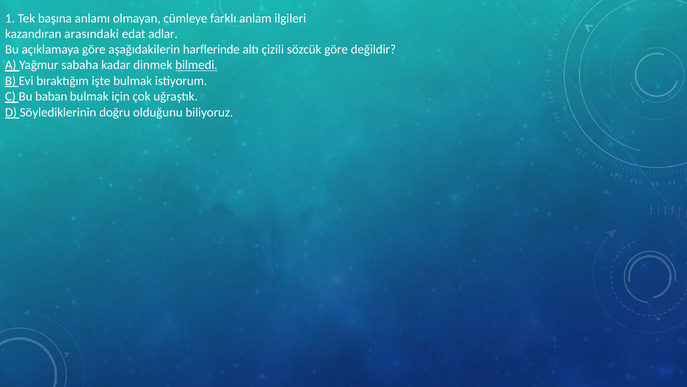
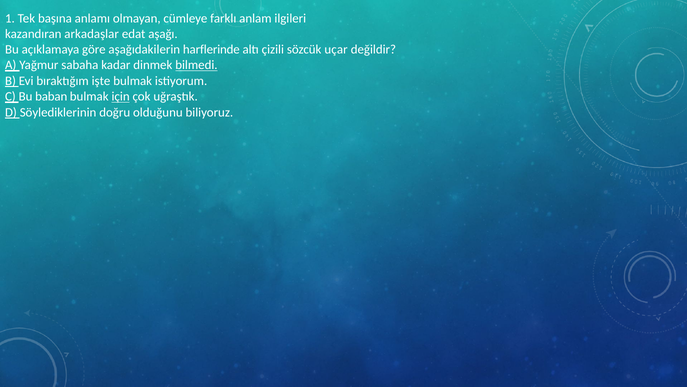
arasındaki: arasındaki -> arkadaşlar (92, 34)
adlar: adlar -> aşağı (163, 34)
sözcük göre: göre -> uçar (336, 50)
için underline: none -> present (121, 97)
